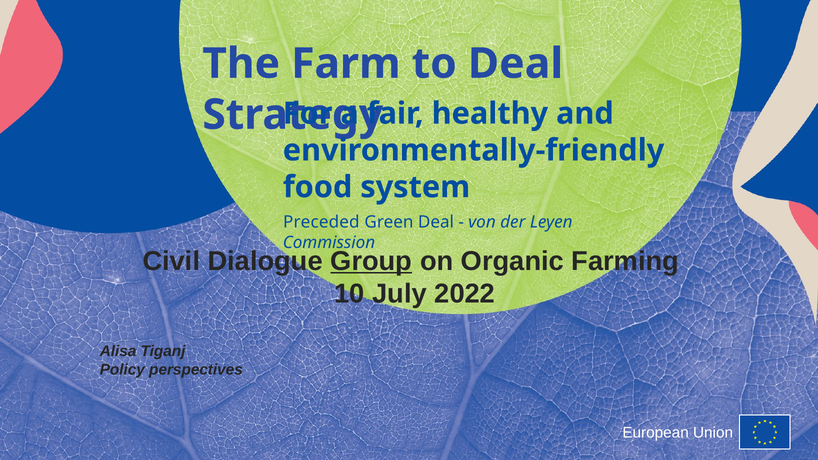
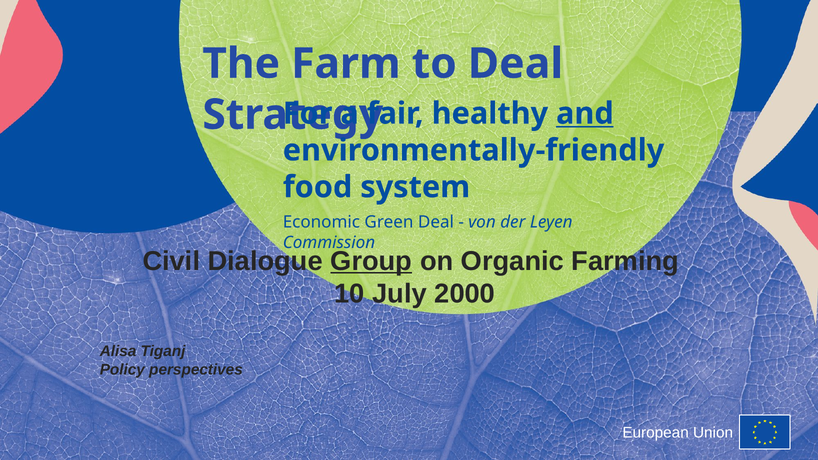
and underline: none -> present (585, 114)
Preceded: Preceded -> Economic (321, 222)
2022: 2022 -> 2000 (465, 294)
